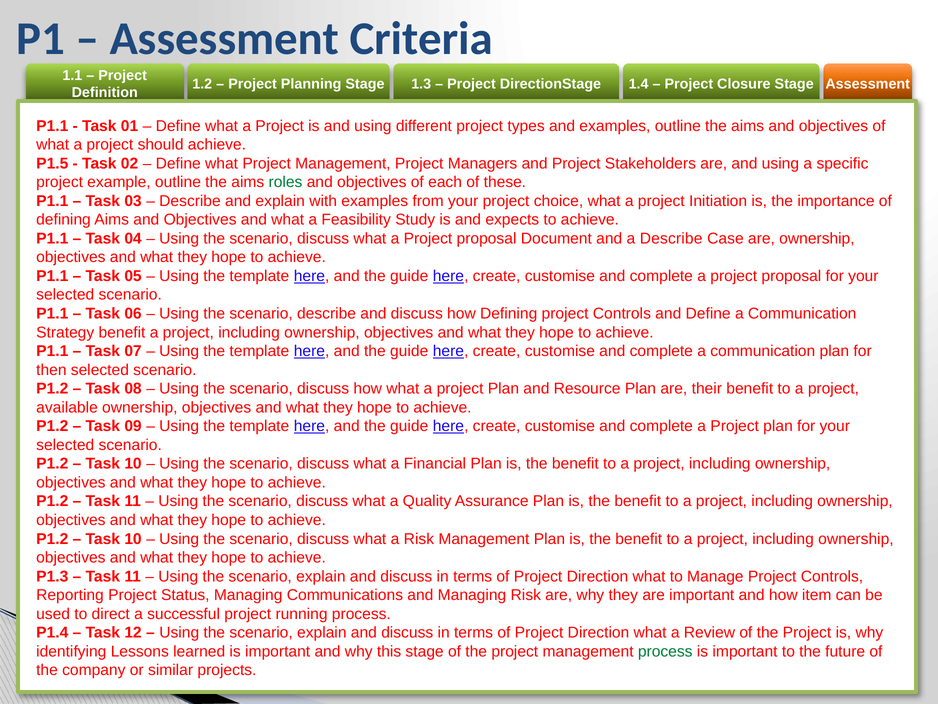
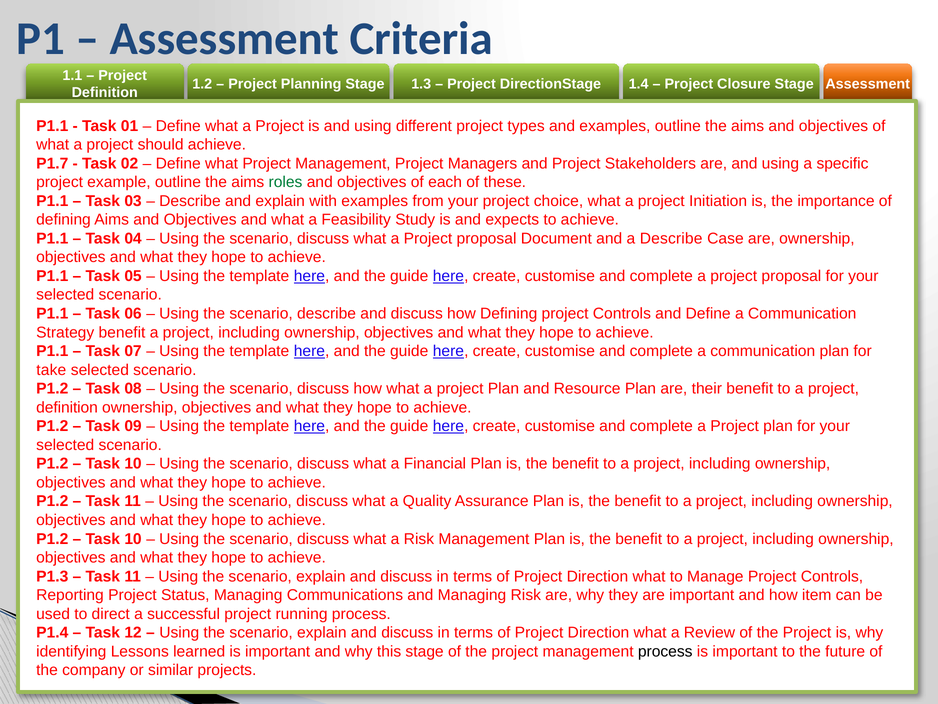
P1.5: P1.5 -> P1.7 (52, 163)
then: then -> take (51, 370)
available: available -> definition (67, 407)
process colour: green -> black (665, 651)
